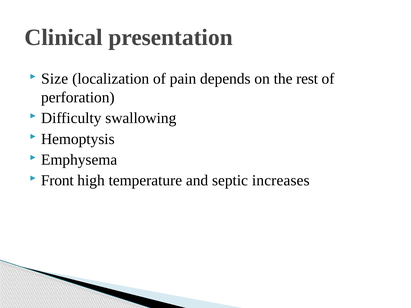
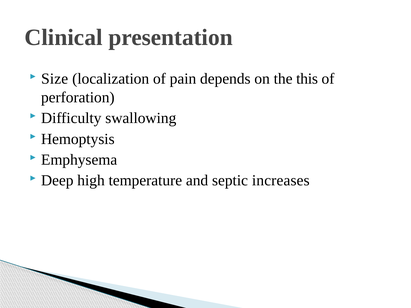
rest: rest -> this (307, 79)
Front: Front -> Deep (57, 181)
